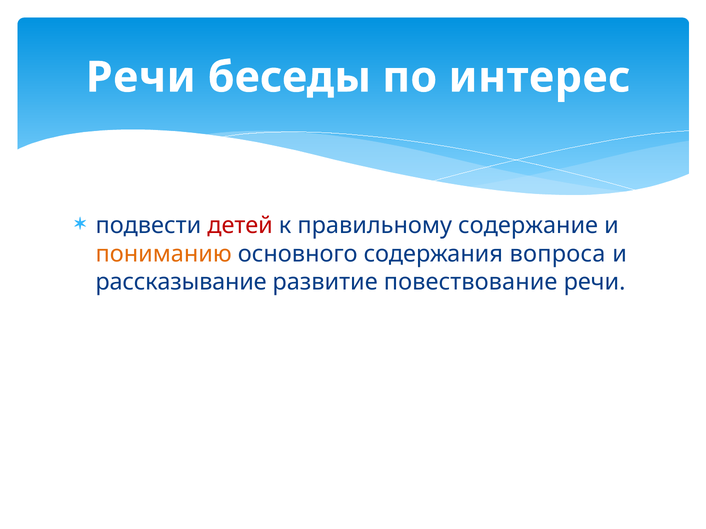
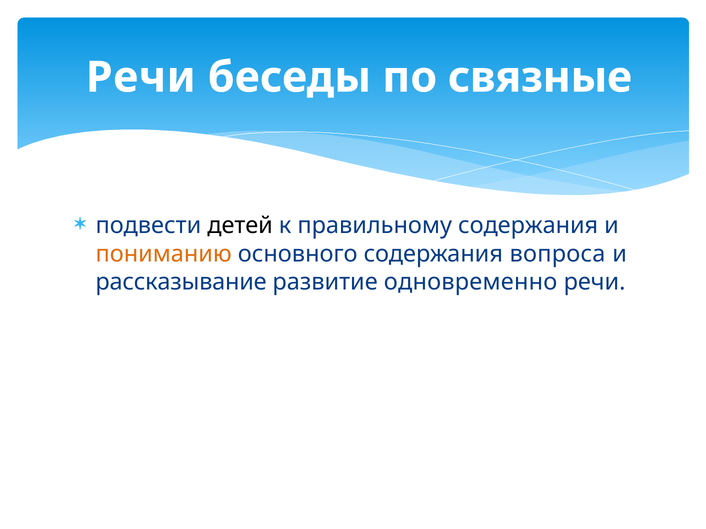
интерес: интерес -> связные (540, 77)
детей colour: red -> black (240, 226)
правильному содержание: содержание -> содержания (528, 226)
повествование: повествование -> одновременно (471, 282)
